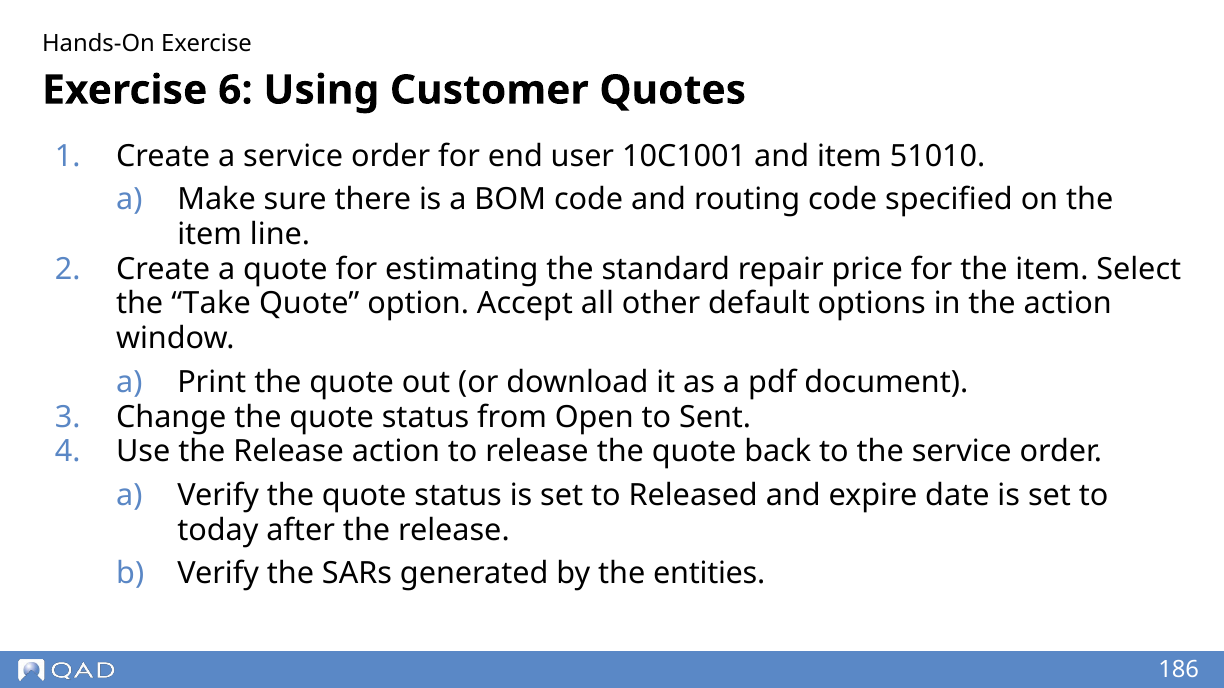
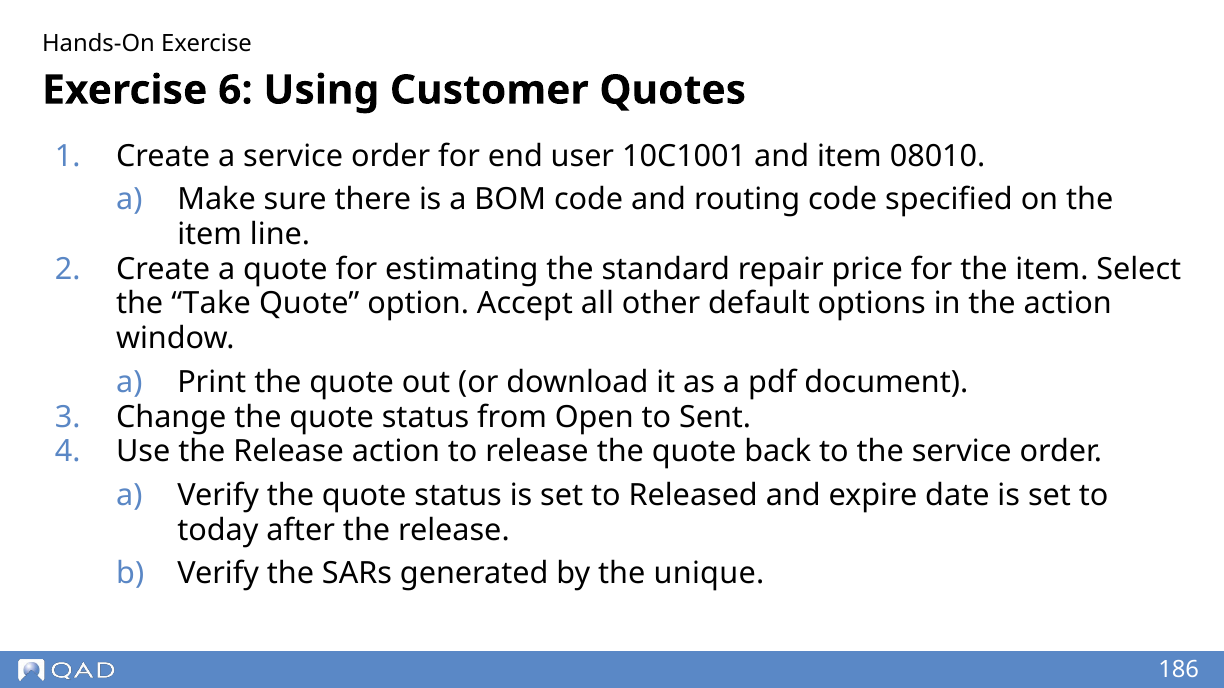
51010: 51010 -> 08010 (938, 156)
entities: entities -> unique (709, 574)
